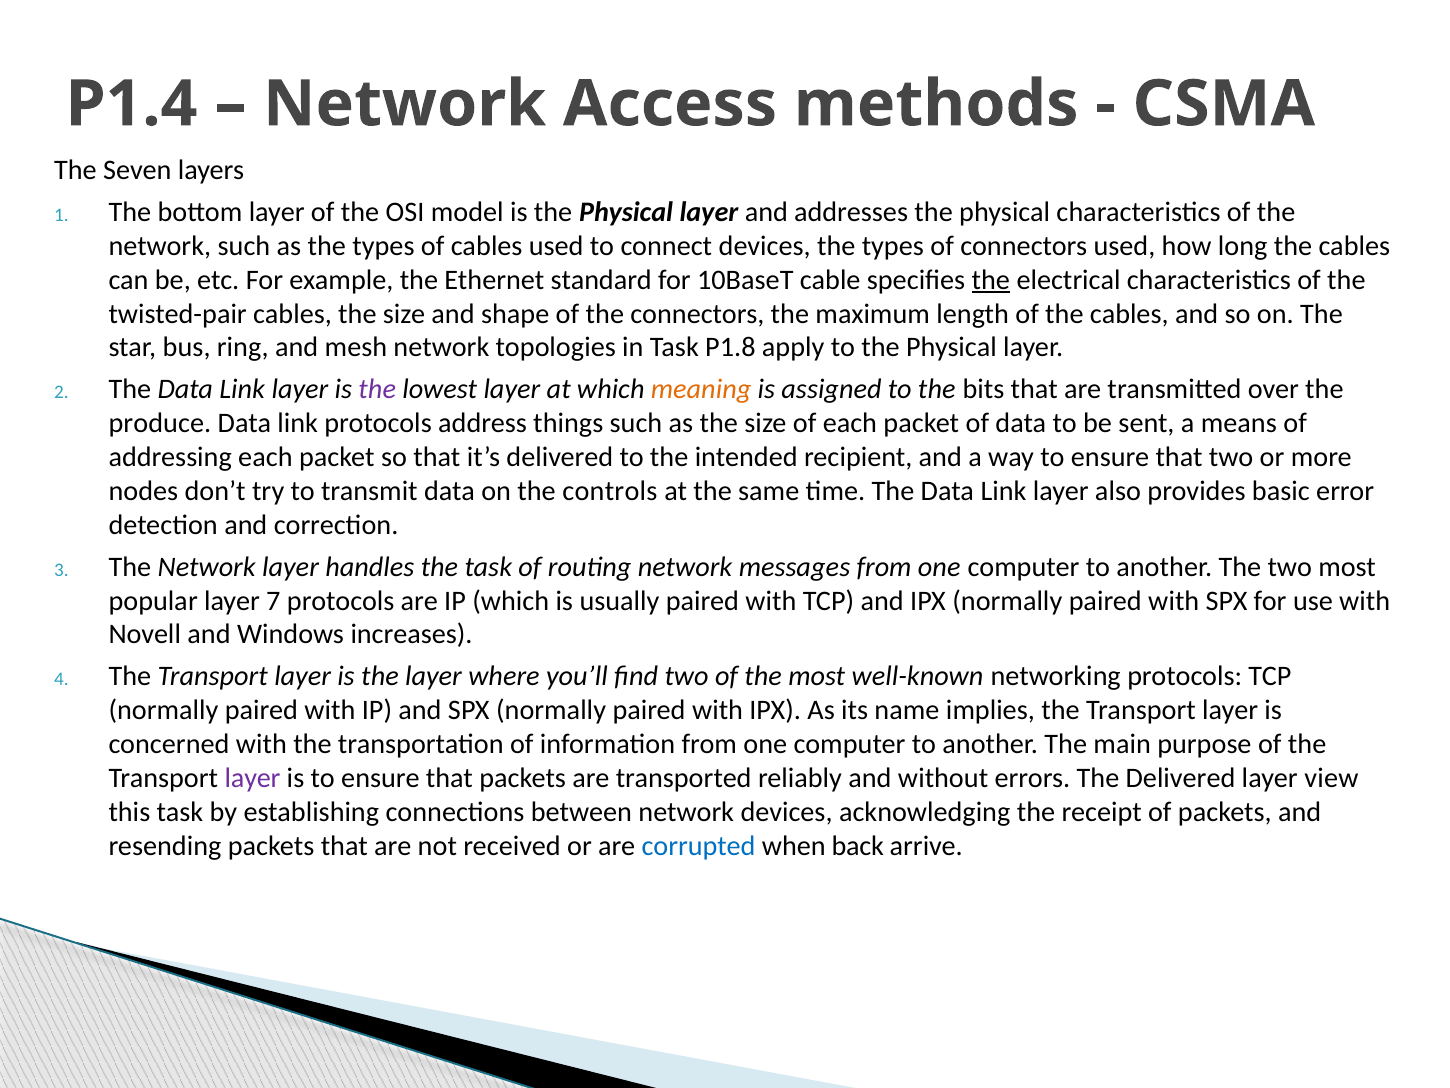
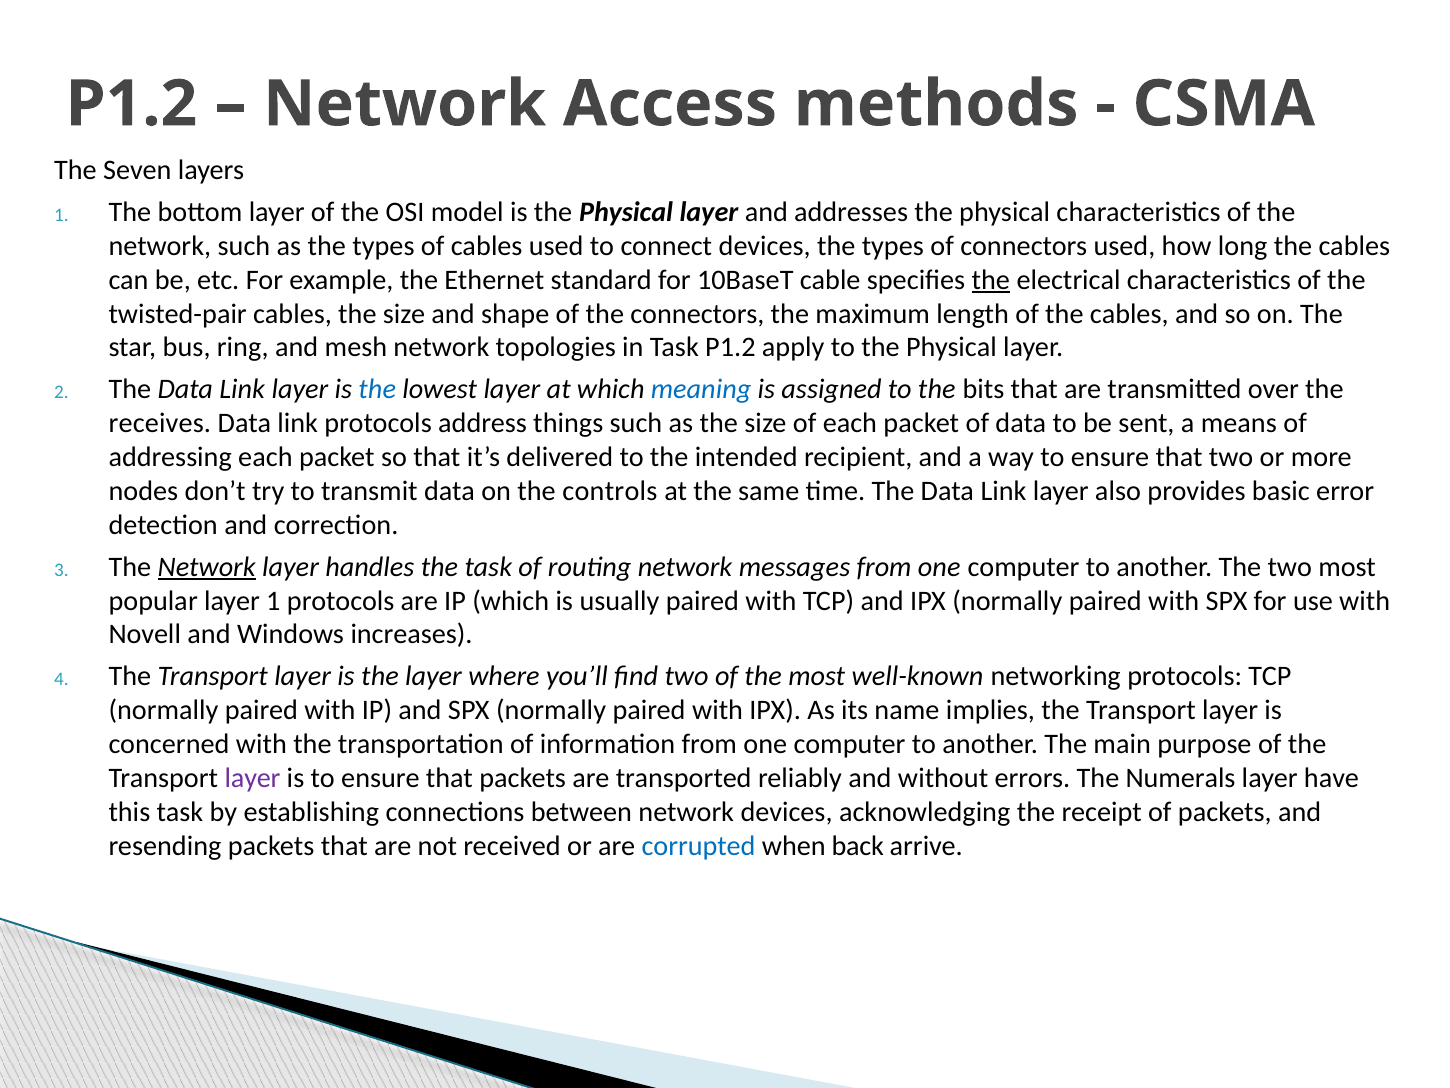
P1.4: P1.4 -> P1.2 (131, 104)
Task P1.8: P1.8 -> P1.2 (730, 347)
the colour: purple -> blue (377, 389)
meaning colour: orange -> blue (701, 389)
produce: produce -> receives (160, 423)
Network underline: none -> present (207, 567)
layer 7: 7 -> 1 (273, 600)
The Delivered: Delivered -> Numerals (1181, 778)
view: view -> have (1331, 778)
